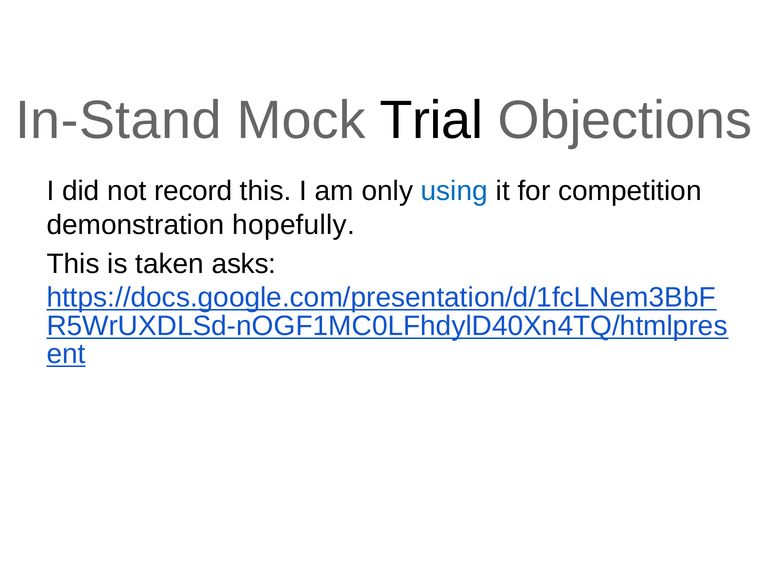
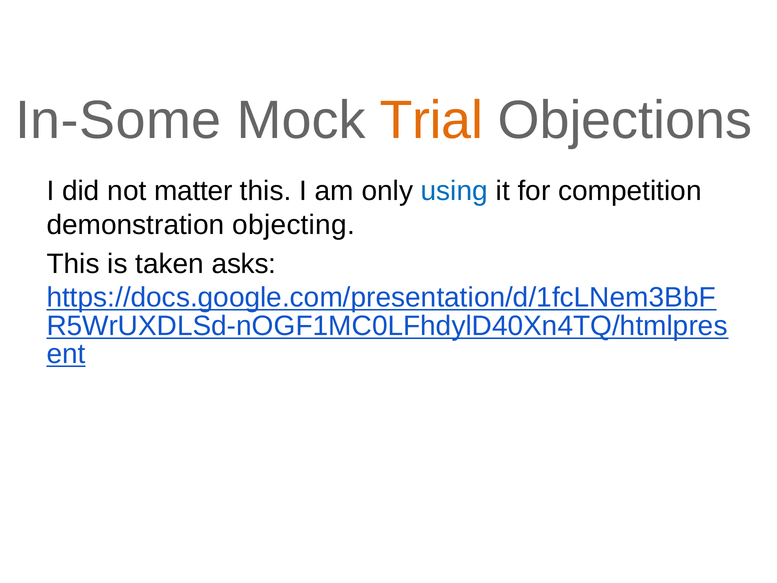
In-Stand: In-Stand -> In-Some (118, 121)
Trial colour: black -> orange (431, 121)
record: record -> matter (193, 191)
hopefully: hopefully -> objecting (294, 225)
